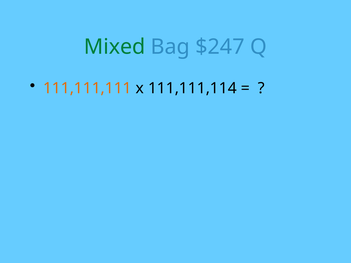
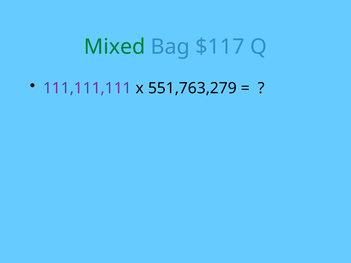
$247: $247 -> $117 (220, 47)
111,111,111 colour: orange -> purple (87, 88)
111,111,114: 111,111,114 -> 551,763,279 (192, 88)
